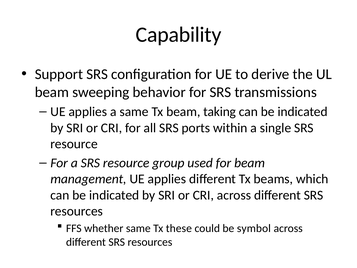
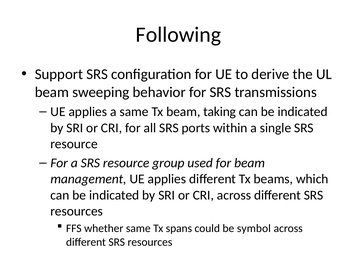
Capability: Capability -> Following (178, 35)
these: these -> spans (179, 228)
